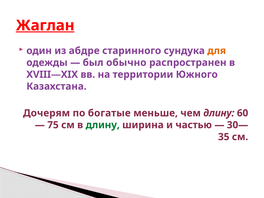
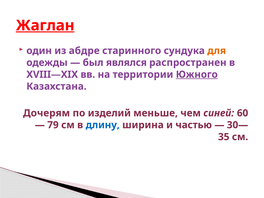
обычно: обычно -> являлся (126, 63)
Южного underline: none -> present (197, 74)
богатые: богатые -> изделий (109, 113)
чем длину: длину -> синей (219, 113)
75: 75 -> 79 (53, 125)
длину colour: green -> blue (103, 125)
